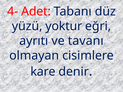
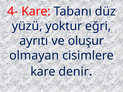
4- Adet: Adet -> Kare (36, 11)
tavanı: tavanı -> oluşur (86, 41)
